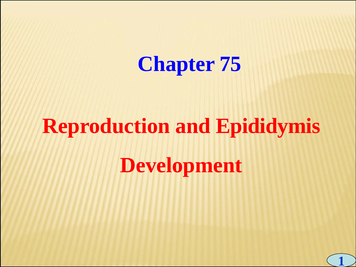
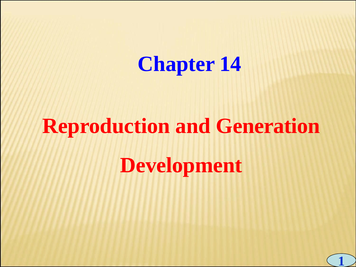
75: 75 -> 14 (230, 64)
Epididymis: Epididymis -> Generation (268, 126)
